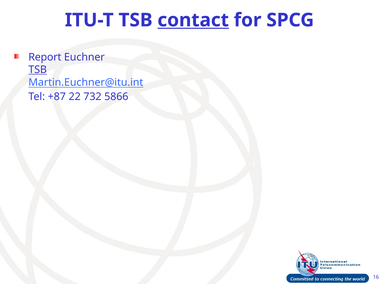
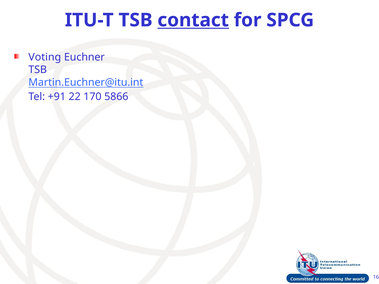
Report: Report -> Voting (45, 57)
TSB underline: present -> none (38, 70)
+87: +87 -> +91 (57, 97)
732: 732 -> 170 (92, 97)
